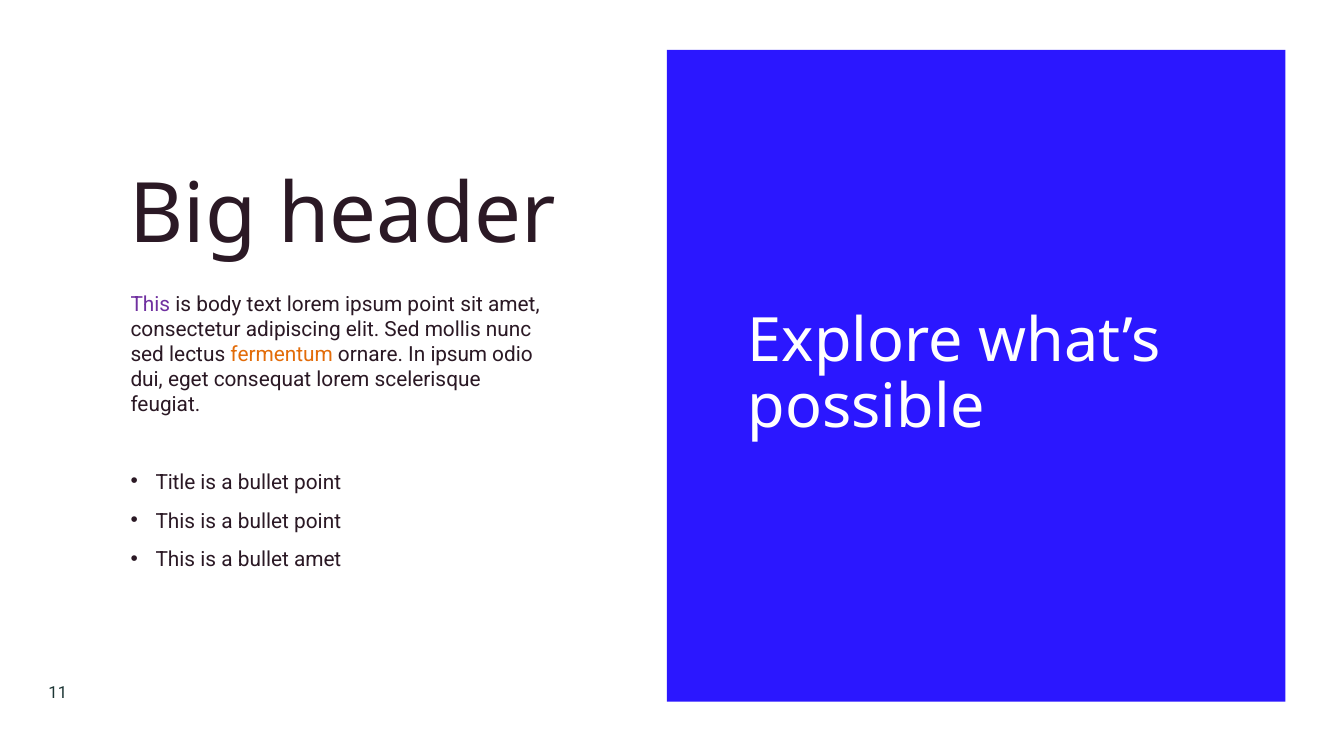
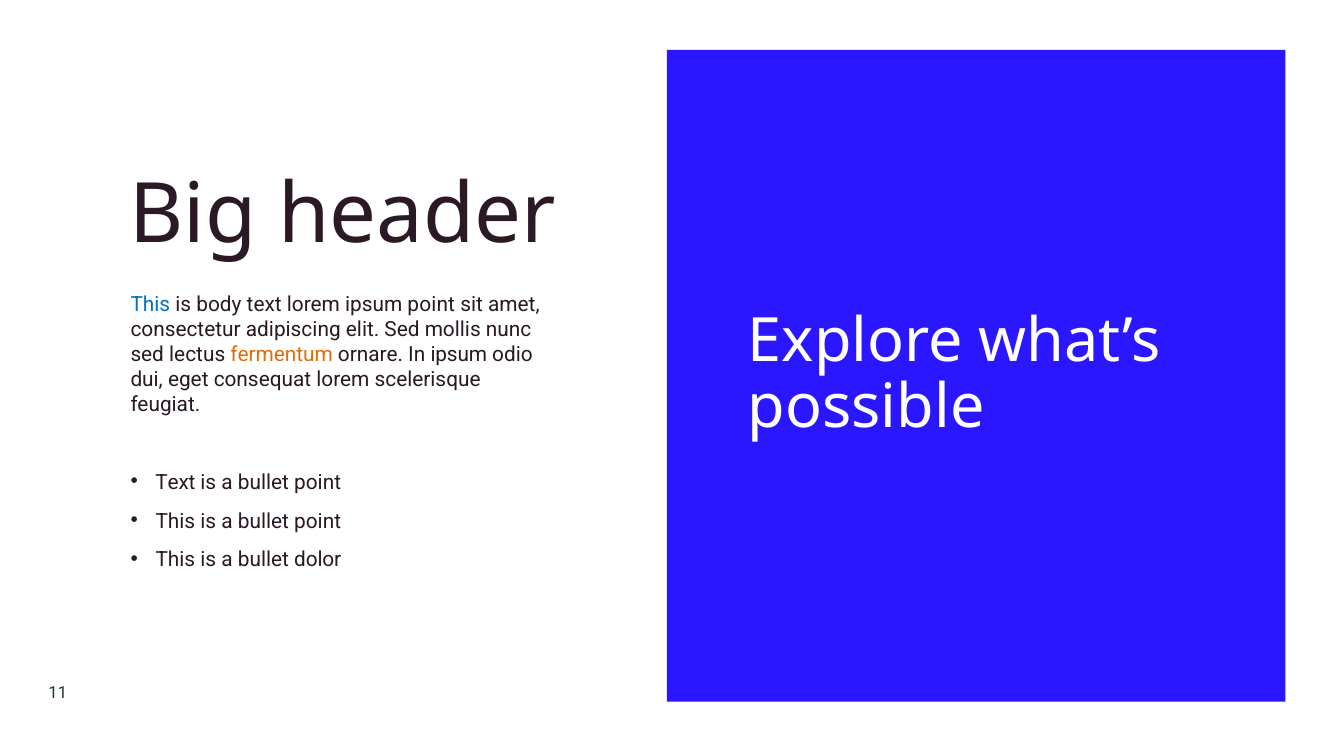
This colour: purple -> blue (150, 305)
Title: Title -> Text (175, 482)
bullet amet: amet -> dolor (318, 560)
